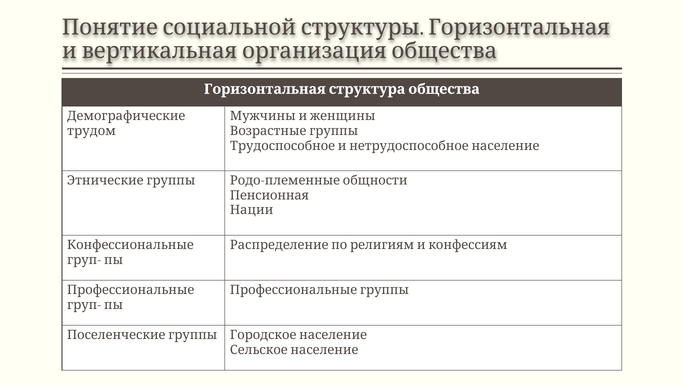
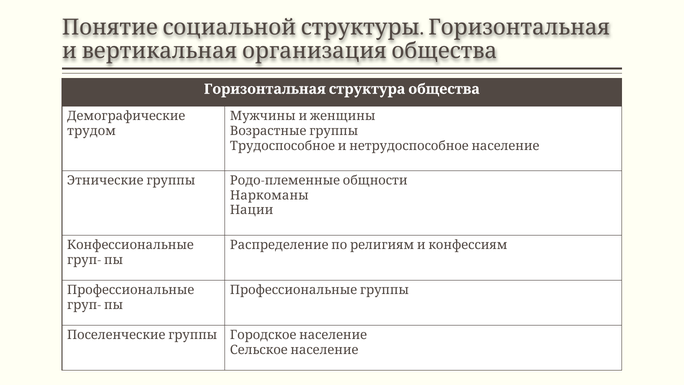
Пенсионная: Пенсионная -> Наркоманы (269, 195)
